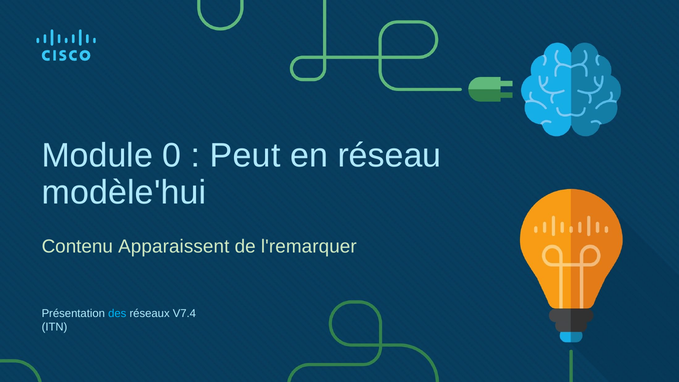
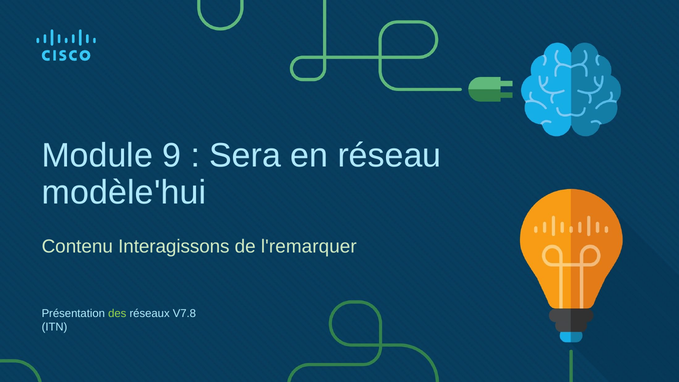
0: 0 -> 9 (172, 156)
Peut: Peut -> Sera (245, 156)
Apparaissent: Apparaissent -> Interagissons (174, 247)
des colour: light blue -> light green (117, 313)
V7.4: V7.4 -> V7.8 (184, 313)
